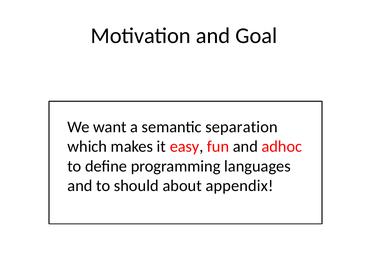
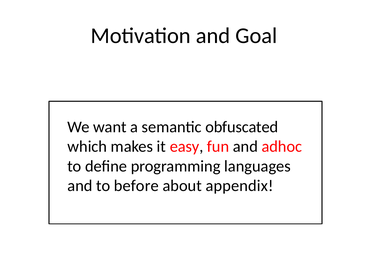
separation: separation -> obfuscated (242, 127)
should: should -> before (136, 186)
